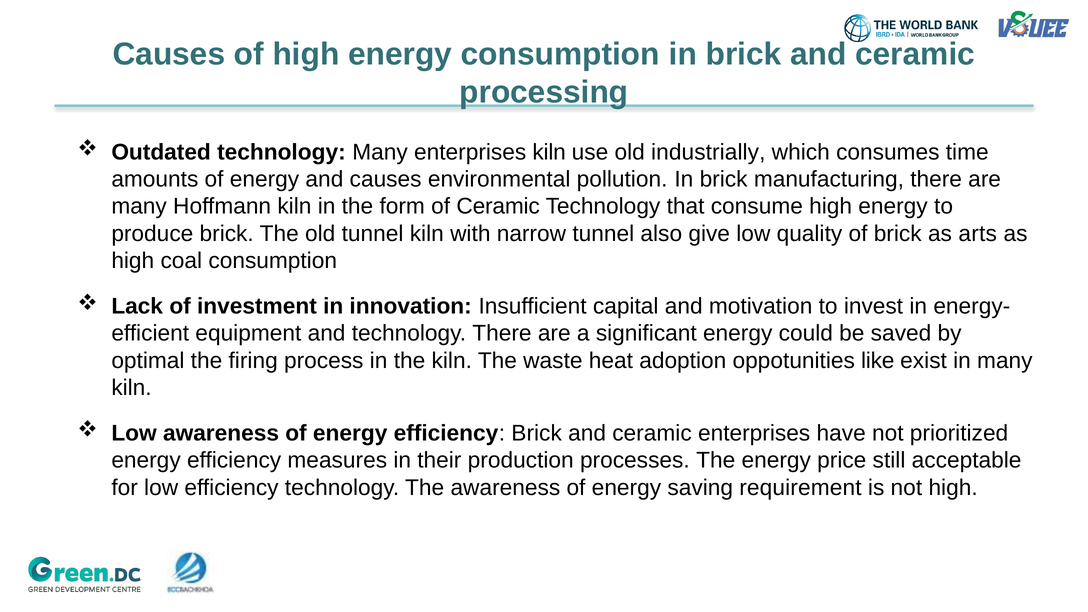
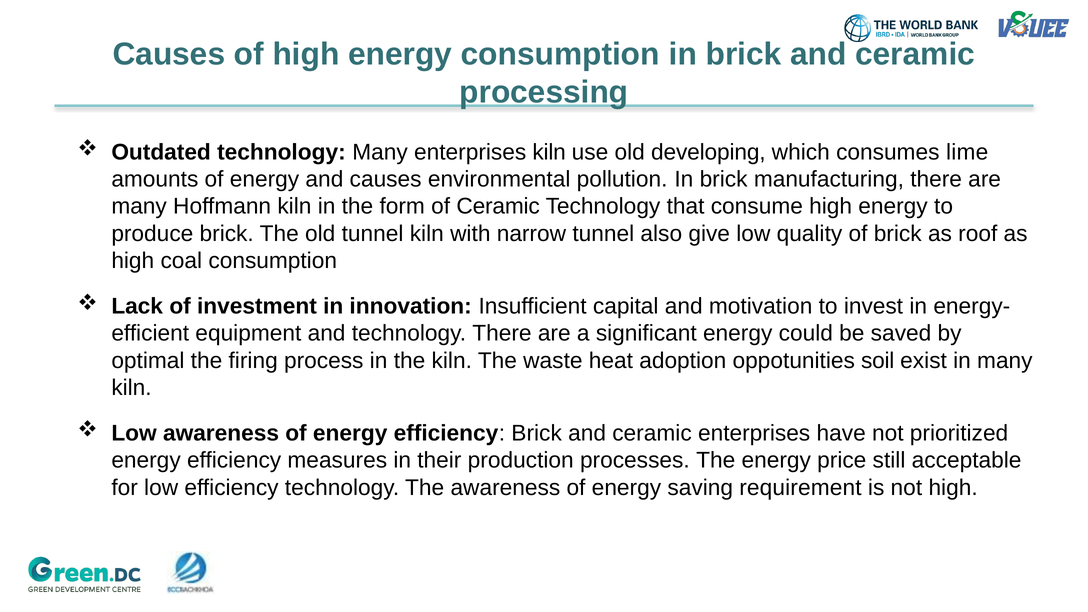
industrially: industrially -> developing (708, 152)
time: time -> lime (967, 152)
arts: arts -> roof (978, 234)
like: like -> soil (878, 361)
